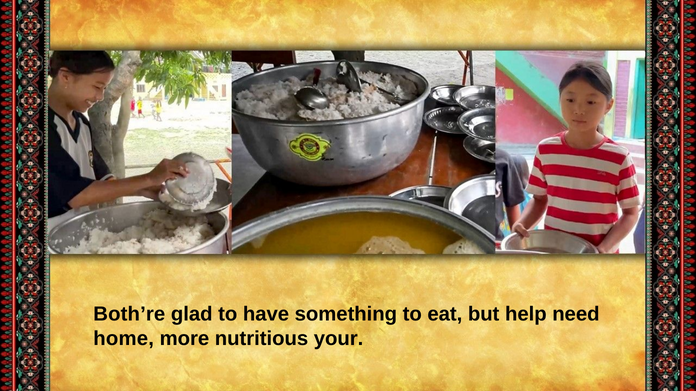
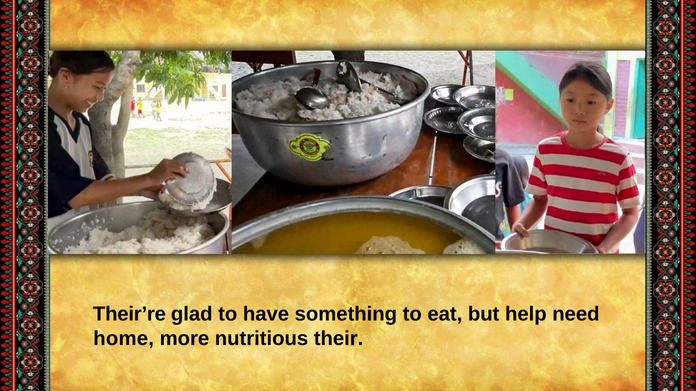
Both’re: Both’re -> Their’re (129, 315)
your: your -> their (339, 339)
